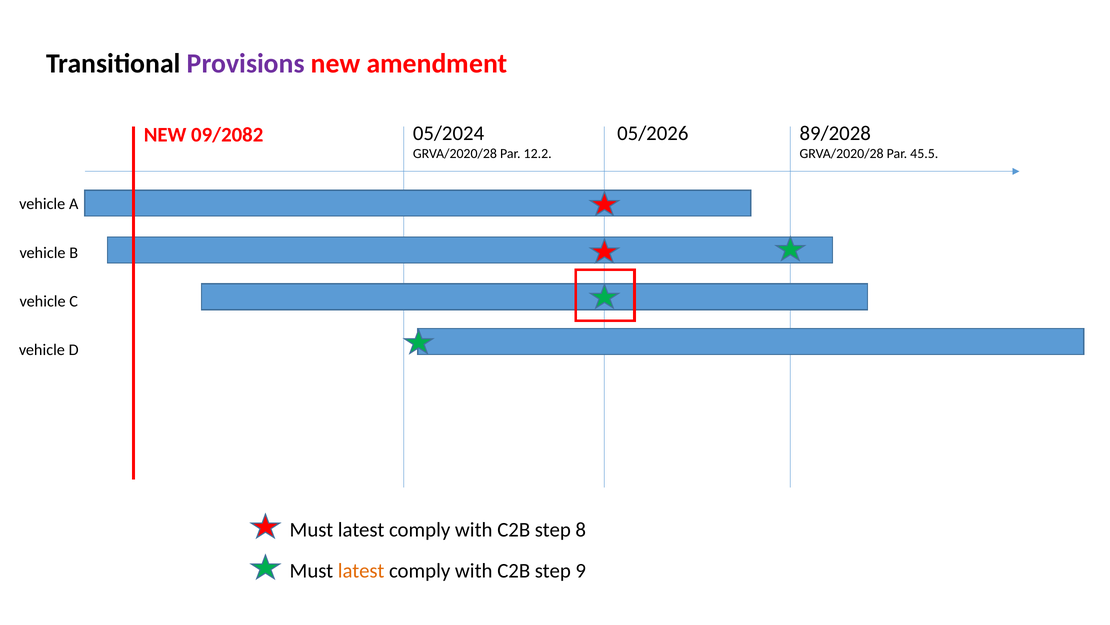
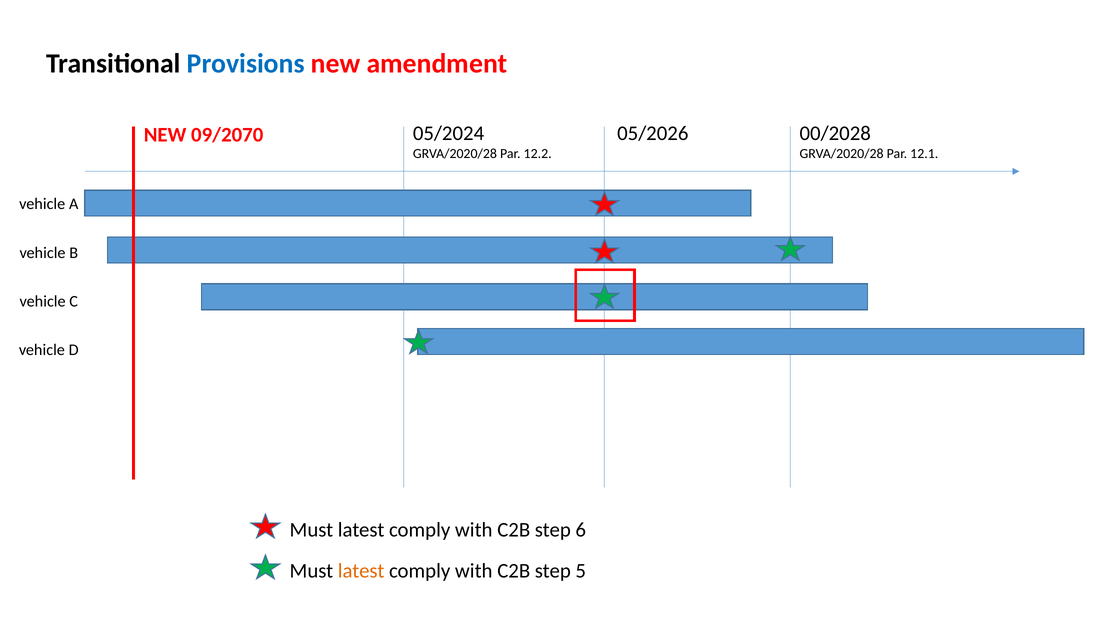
Provisions colour: purple -> blue (246, 63)
89/2028: 89/2028 -> 00/2028 (835, 133)
09/2082: 09/2082 -> 09/2070 (227, 135)
45.5: 45.5 -> 12.1 (924, 154)
8: 8 -> 6 (581, 529)
9: 9 -> 5 (581, 570)
